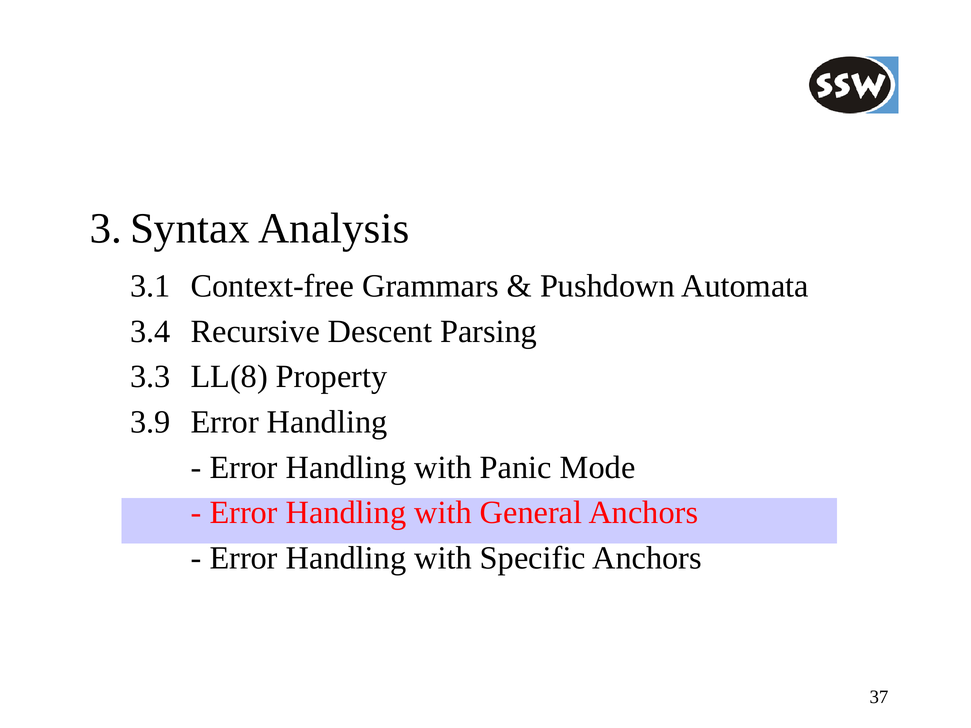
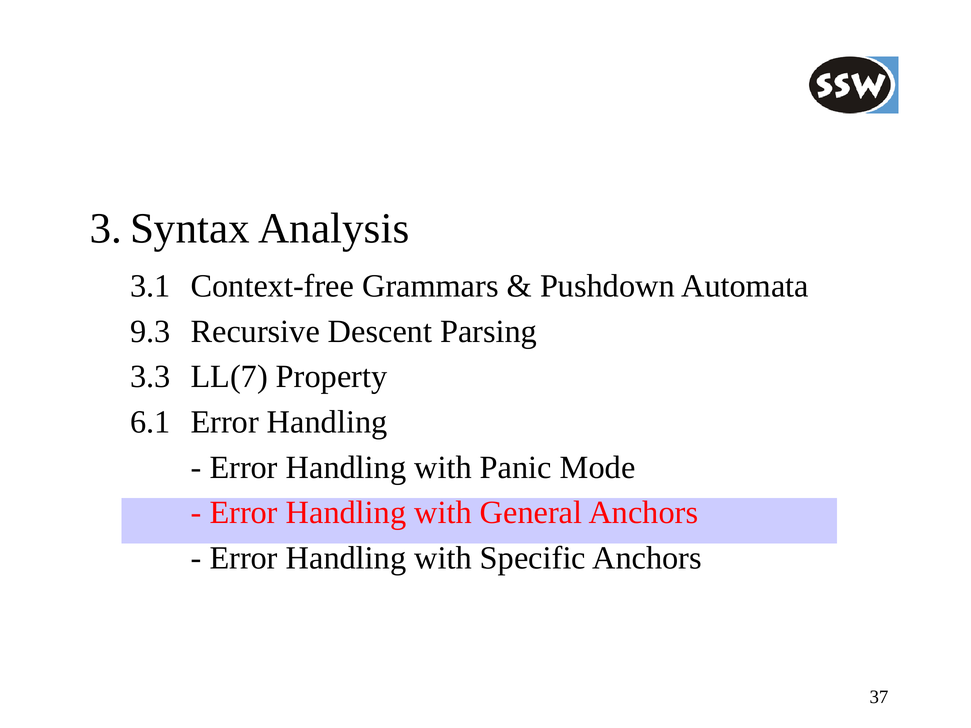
3.4: 3.4 -> 9.3 (150, 332)
LL(8: LL(8 -> LL(7 (229, 377)
3.9: 3.9 -> 6.1 (150, 422)
